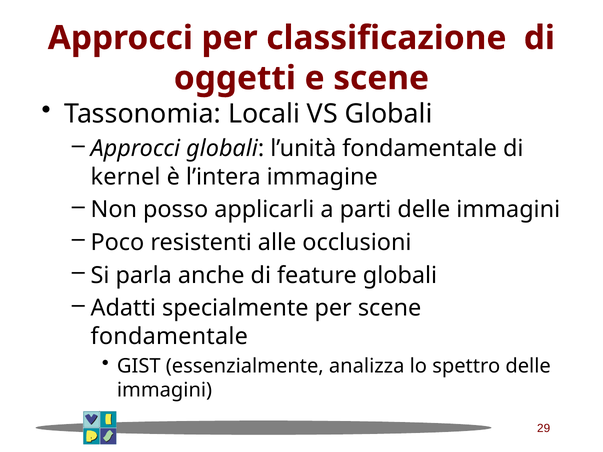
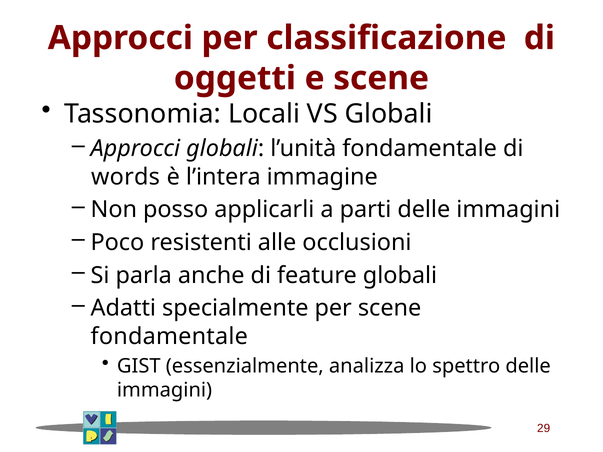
kernel: kernel -> words (126, 177)
